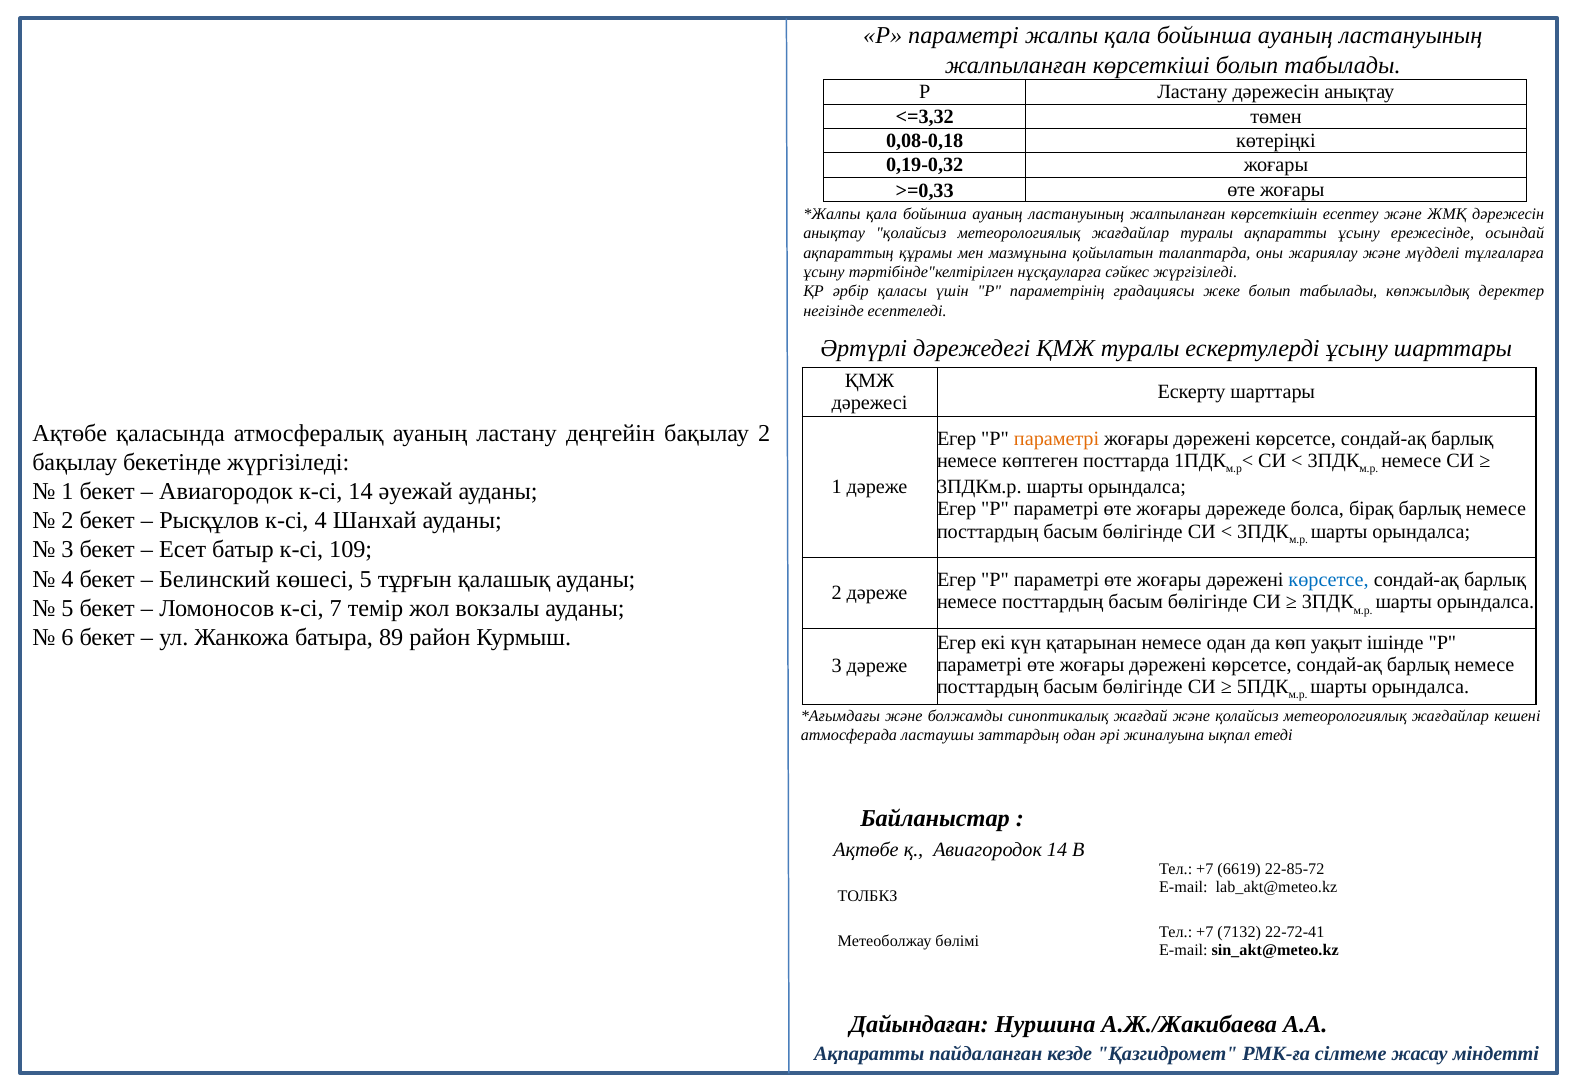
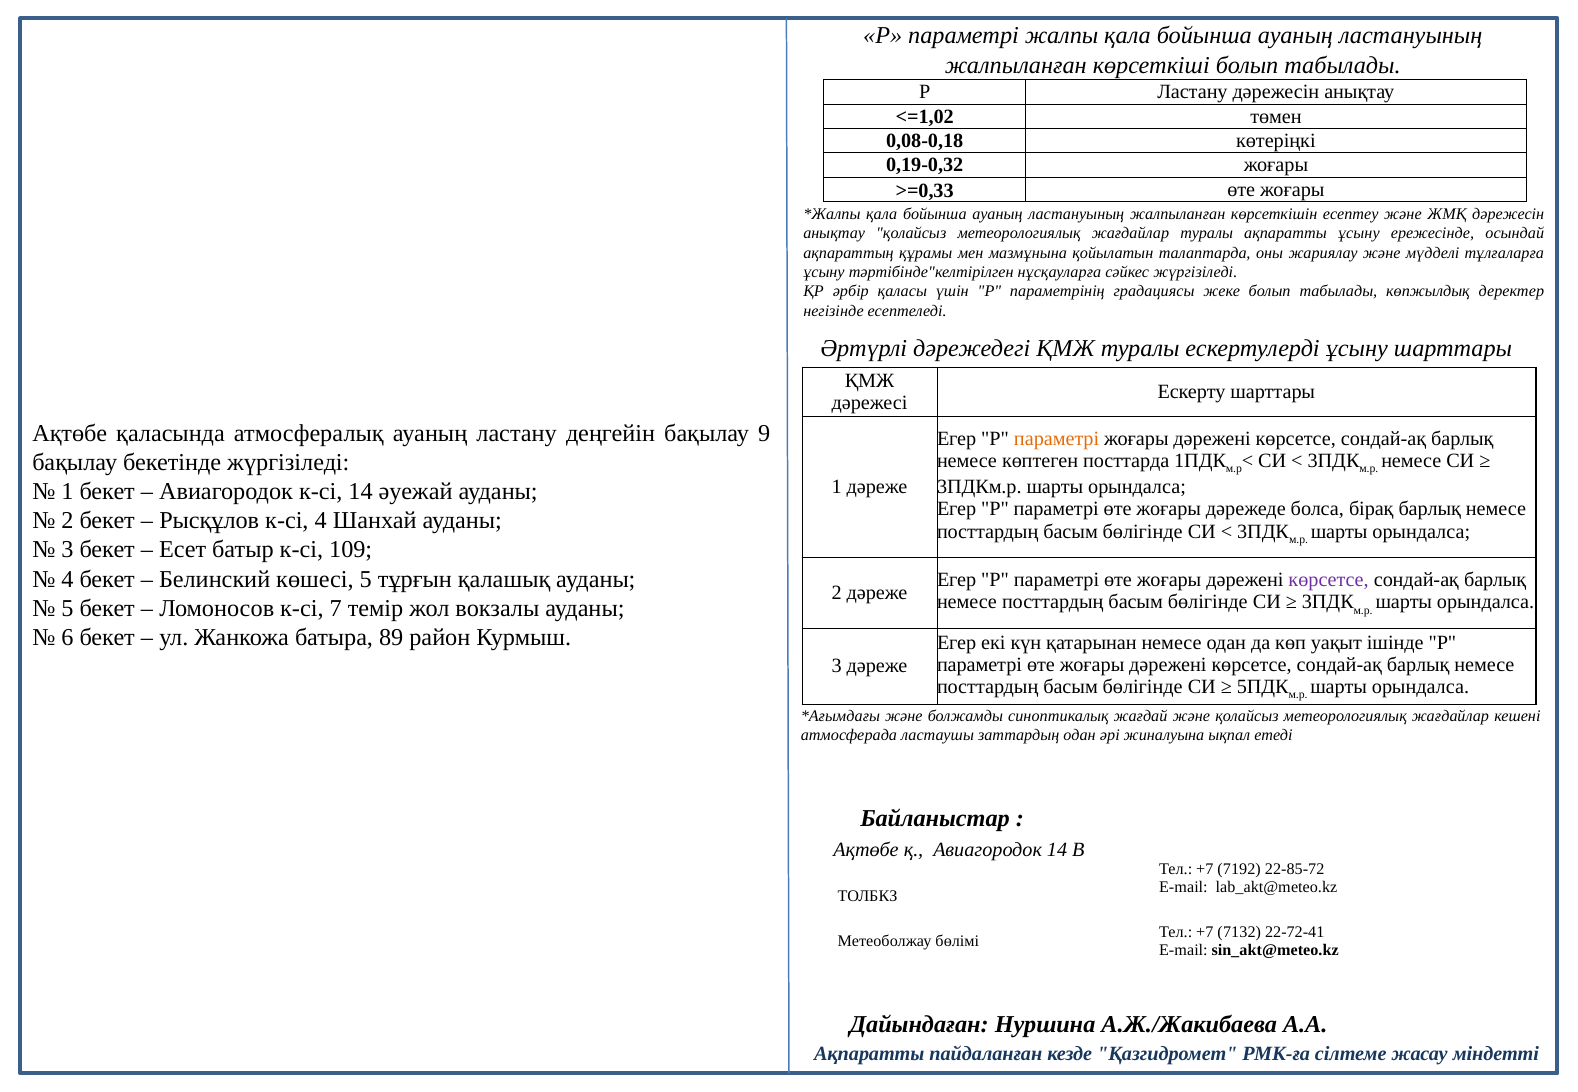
<=3,32: <=3,32 -> <=1,02 (925, 116)
бақылау 2: 2 -> 9 (764, 434)
көрсетсе colour: blue -> purple (1329, 580)
6619: 6619 -> 7192 (1239, 870)
